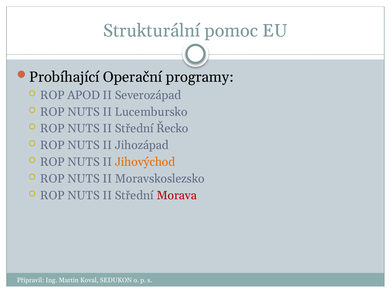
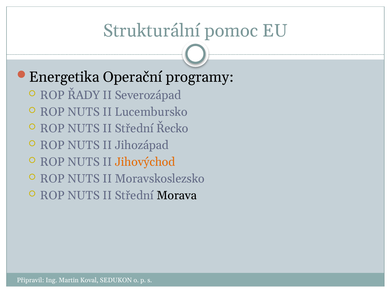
Probíhající: Probíhající -> Energetika (64, 77)
APOD: APOD -> ŘADY (84, 95)
Morava colour: red -> black (177, 196)
